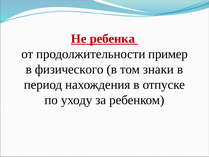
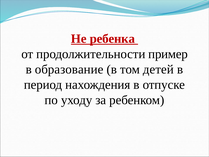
физического: физического -> образование (69, 69)
знаки: знаки -> детей (158, 69)
